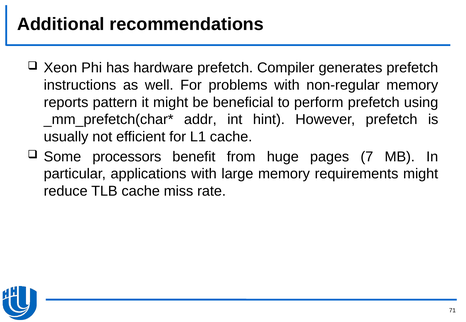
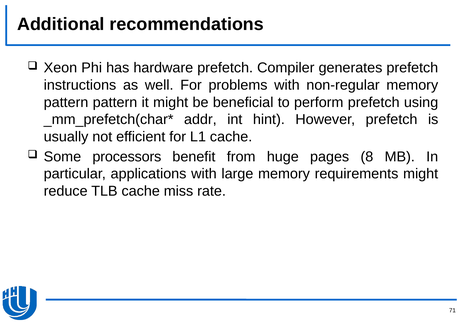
reports: reports -> pattern (66, 102)
7: 7 -> 8 (367, 157)
